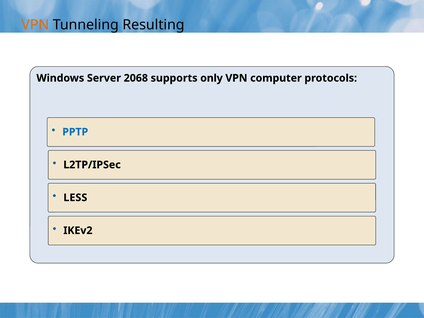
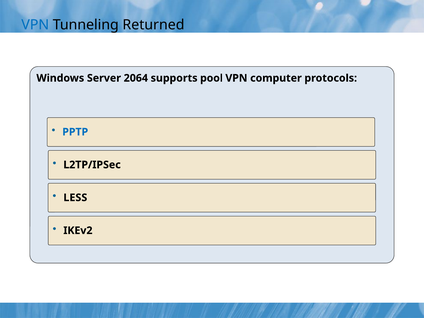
VPN colour: orange -> blue (35, 25)
Resulting: Resulting -> Returned (153, 25)
2068: 2068 -> 2064 (136, 78)
only: only -> pool (212, 78)
